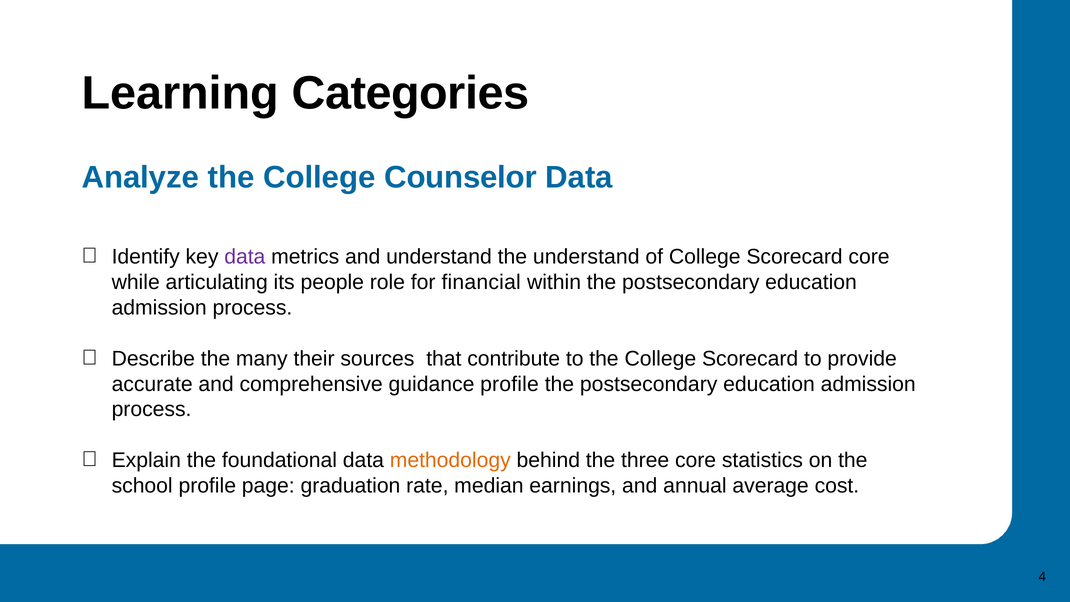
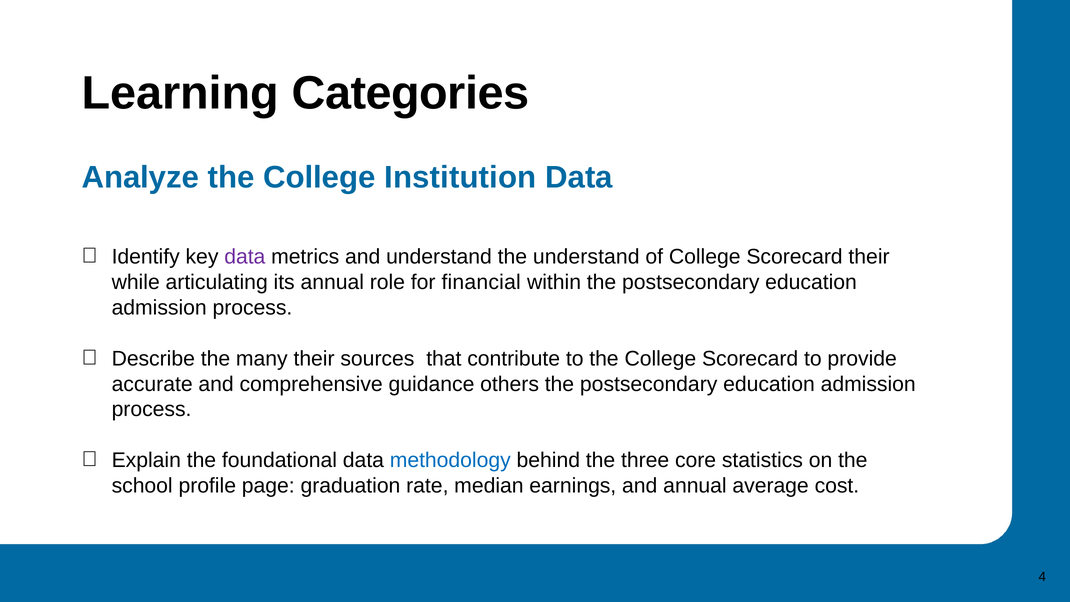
Counselor: Counselor -> Institution (460, 178)
Scorecard core: core -> their (869, 257)
its people: people -> annual (332, 282)
guidance profile: profile -> others (510, 384)
methodology colour: orange -> blue (450, 460)
